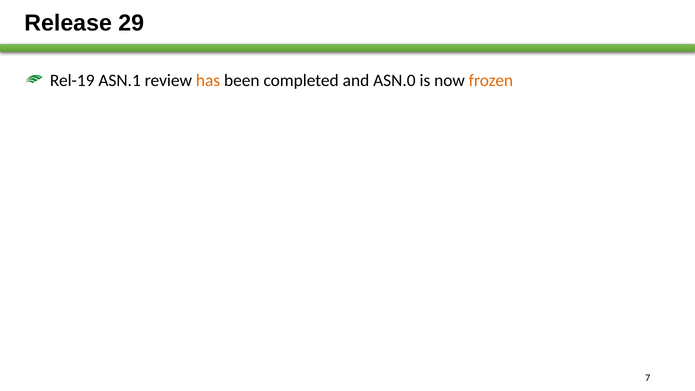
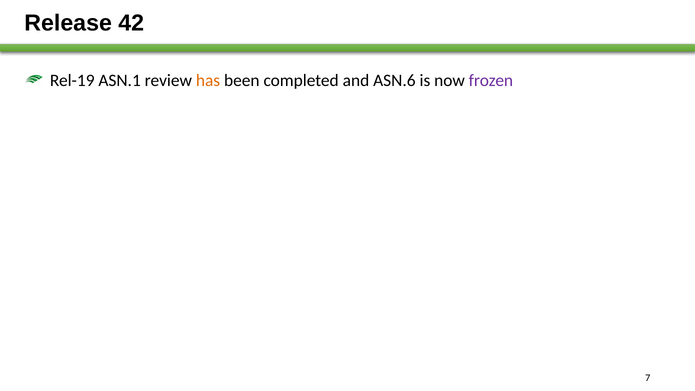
29: 29 -> 42 (131, 23)
ASN.0: ASN.0 -> ASN.6 (394, 81)
frozen colour: orange -> purple (491, 81)
